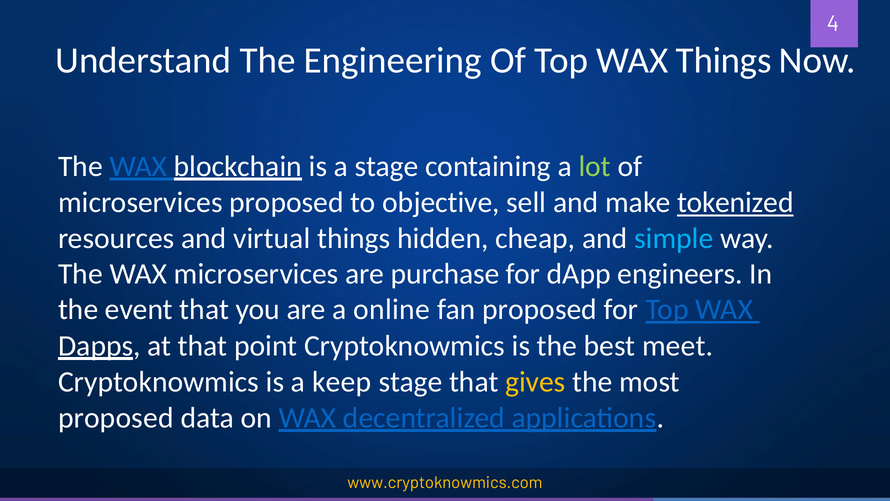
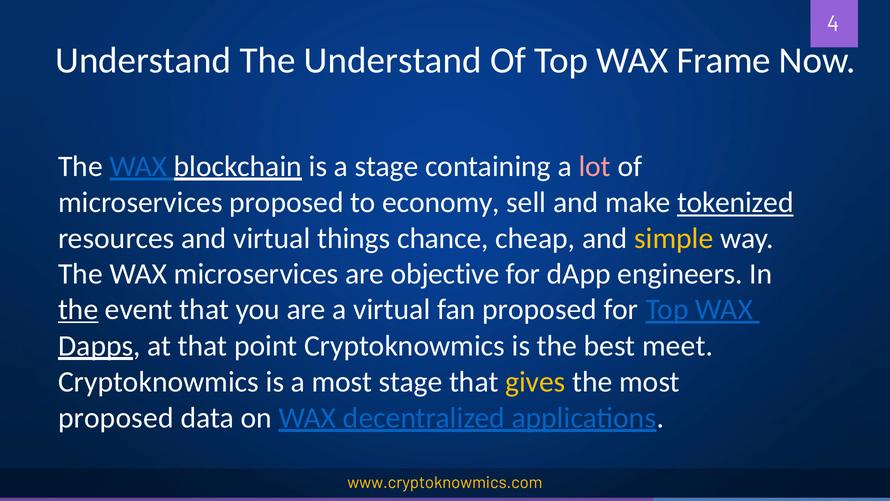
The Engineering: Engineering -> Understand (393, 60)
WAX Things: Things -> Frame (724, 60)
lot colour: light green -> pink (595, 166)
objective: objective -> economy (441, 202)
hidden: hidden -> chance (443, 238)
simple colour: light blue -> yellow (674, 238)
purchase: purchase -> objective (445, 274)
the underline: none -> present (78, 309)
a online: online -> virtual (392, 309)
a keep: keep -> most (342, 382)
